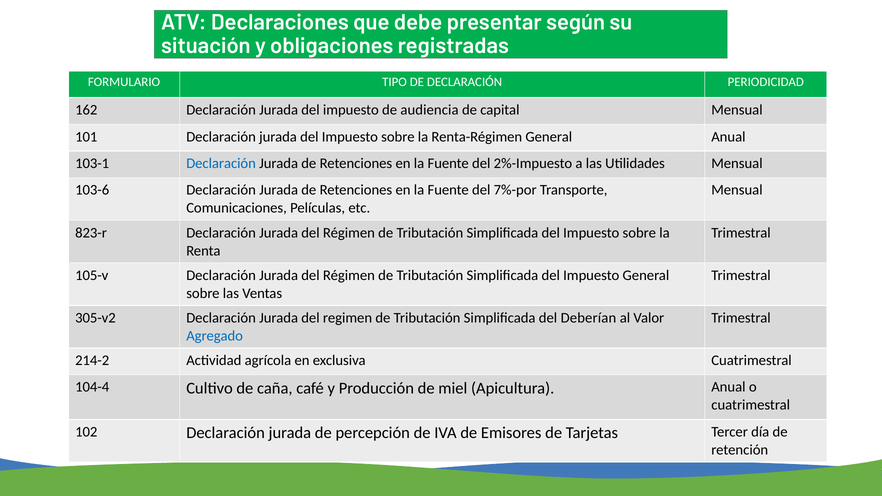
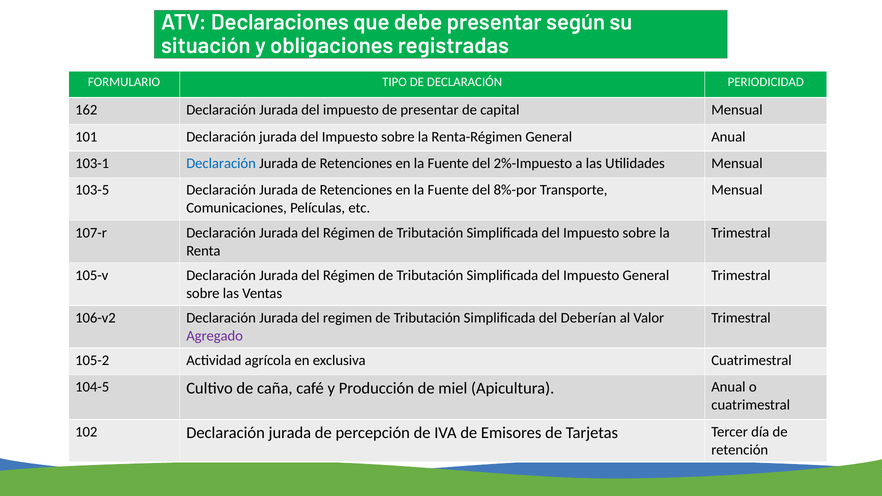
de audiencia: audiencia -> presentar (430, 110)
103-6: 103-6 -> 103-5 (92, 190)
7%-por: 7%-por -> 8%-por (515, 190)
823-r: 823-r -> 107-r (91, 233)
305-v2: 305-v2 -> 106-v2 (95, 318)
Agregado colour: blue -> purple (215, 336)
214-2: 214-2 -> 105-2 (92, 361)
104-4: 104-4 -> 104-5 (92, 387)
